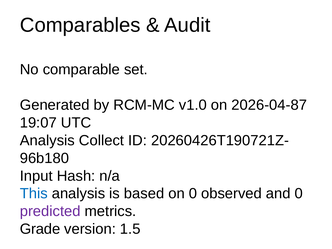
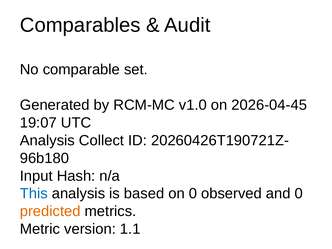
2026-04-87: 2026-04-87 -> 2026-04-45 (269, 105)
predicted colour: purple -> orange (50, 211)
Grade: Grade -> Metric (40, 229)
1.5: 1.5 -> 1.1 (130, 229)
